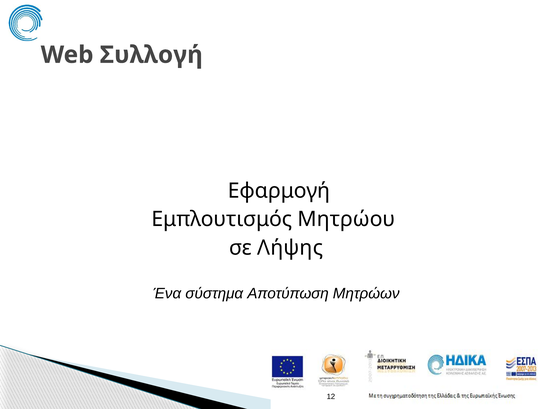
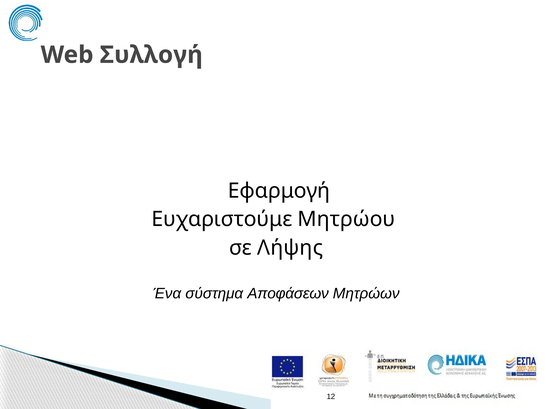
Εμπλουτισμός: Εμπλουτισμός -> Ευχαριστούμε (222, 219)
Αποτύπωση: Αποτύπωση -> Αποφάσεων (288, 294)
